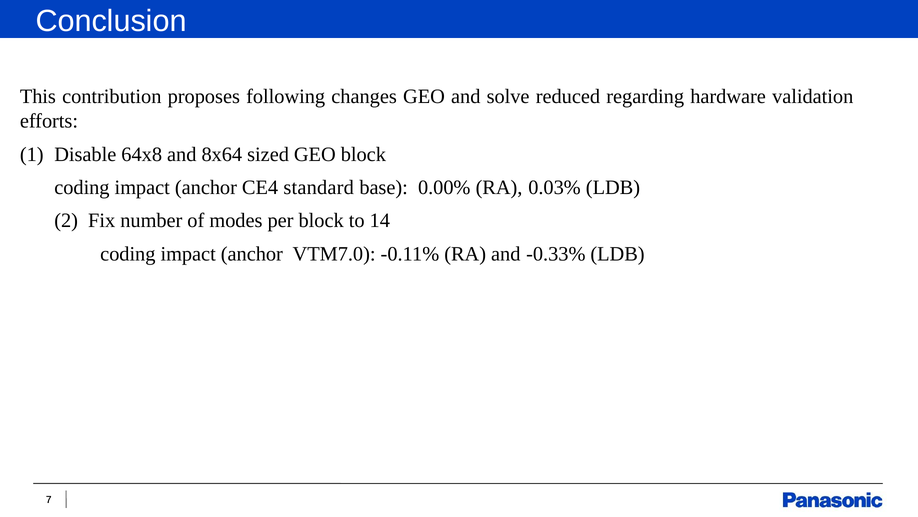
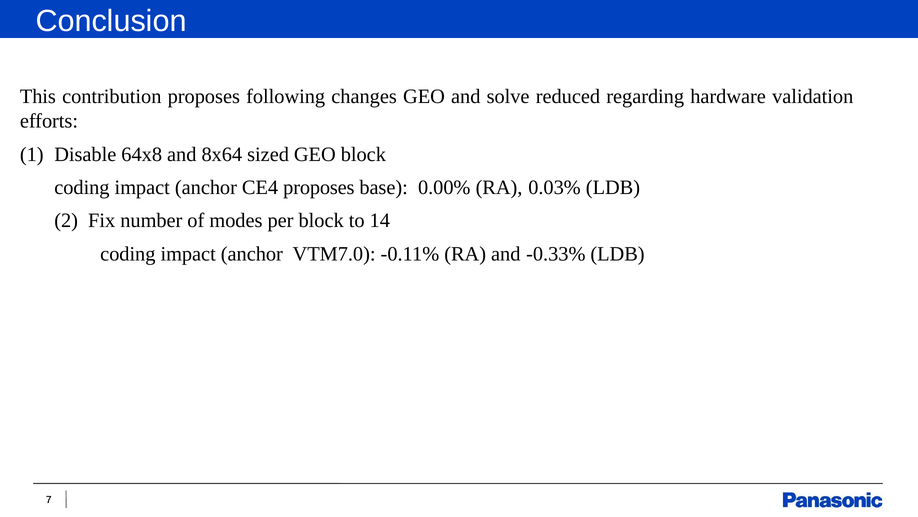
CE4 standard: standard -> proposes (319, 187)
